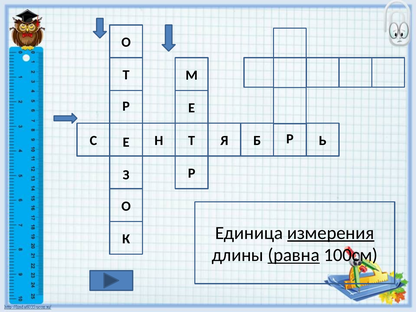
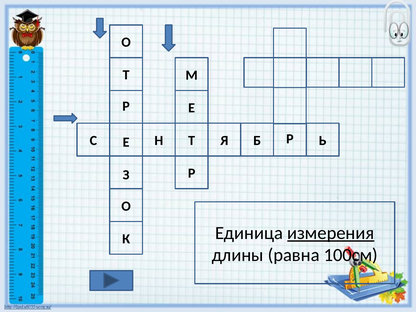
равна underline: present -> none (294, 255)
